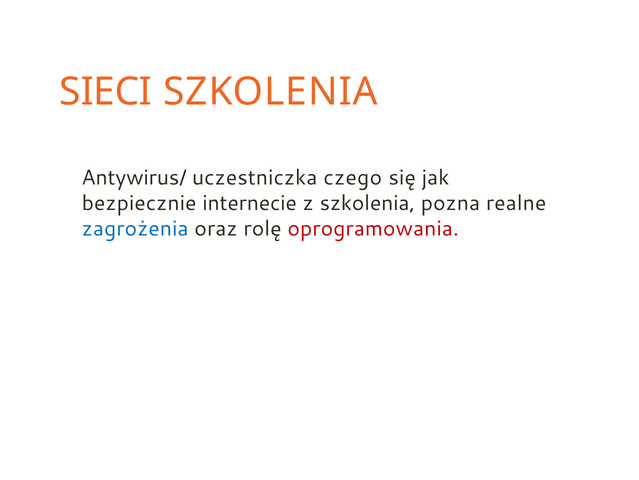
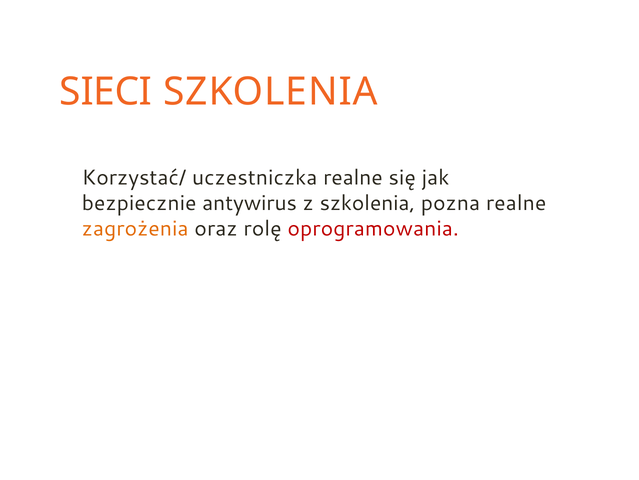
Antywirus/: Antywirus/ -> Korzystać/ (134, 177)
uczestniczka czego: czego -> realne (353, 177)
internecie: internecie -> antywirus (250, 203)
zagrożenia colour: blue -> orange (135, 228)
